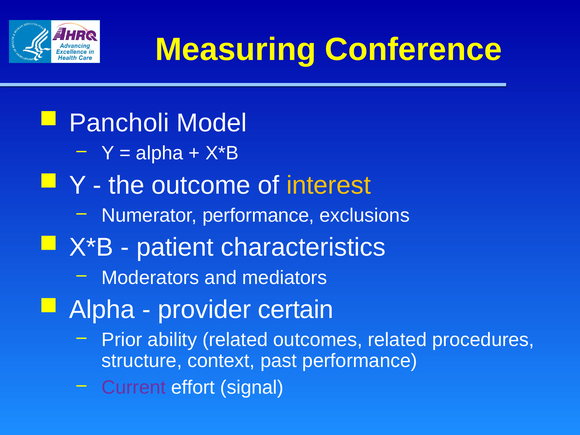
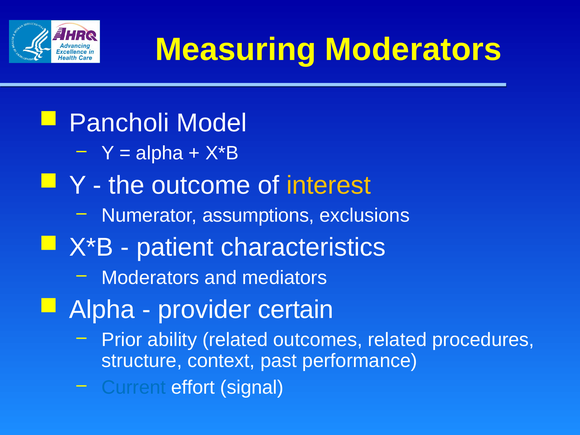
Measuring Conference: Conference -> Moderators (413, 50)
Numerator performance: performance -> assumptions (258, 215)
Current colour: purple -> blue (134, 387)
